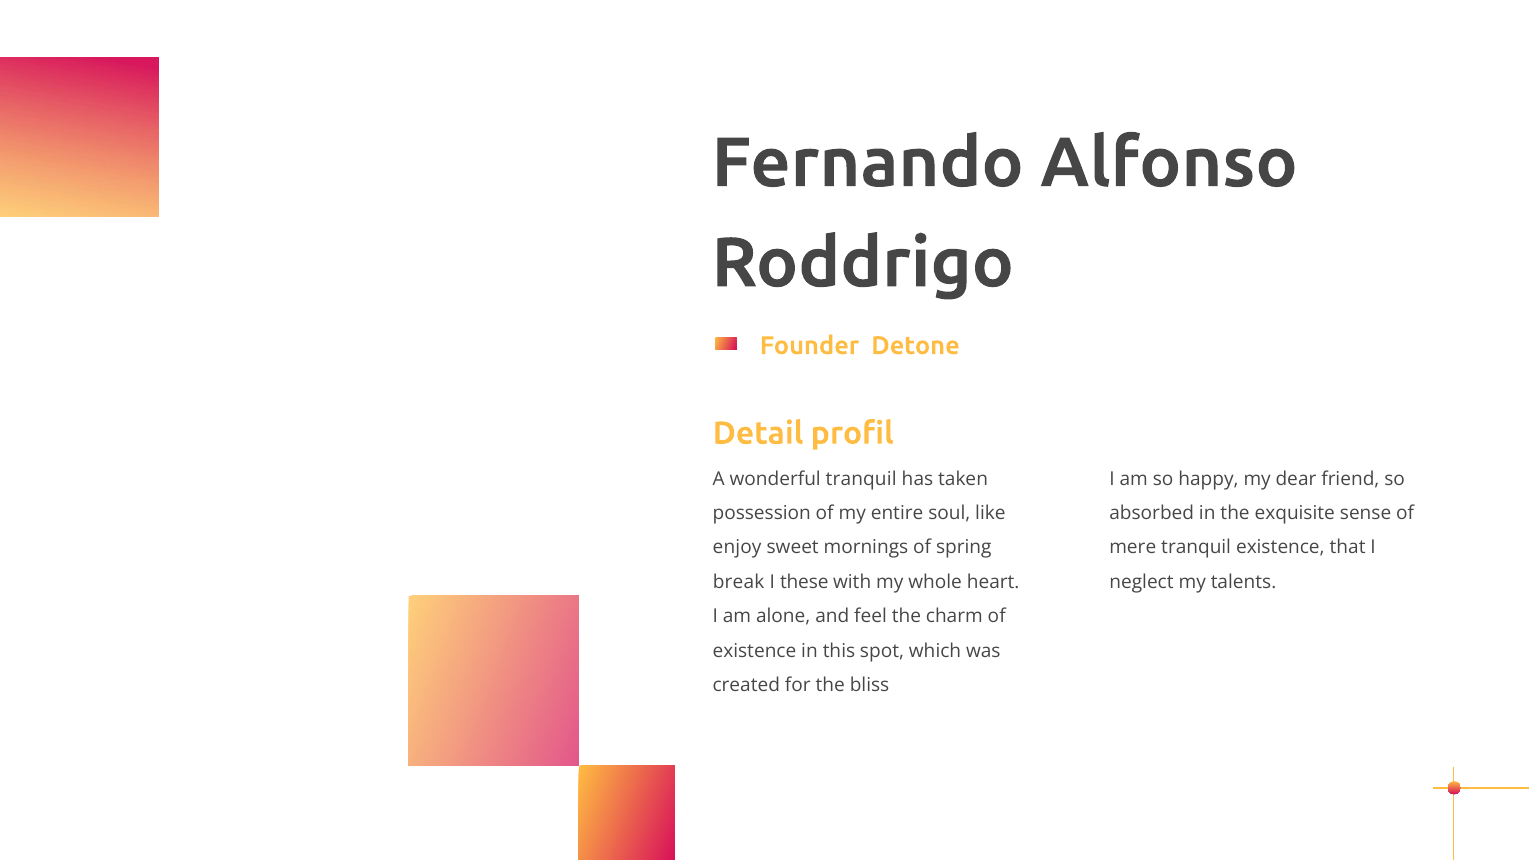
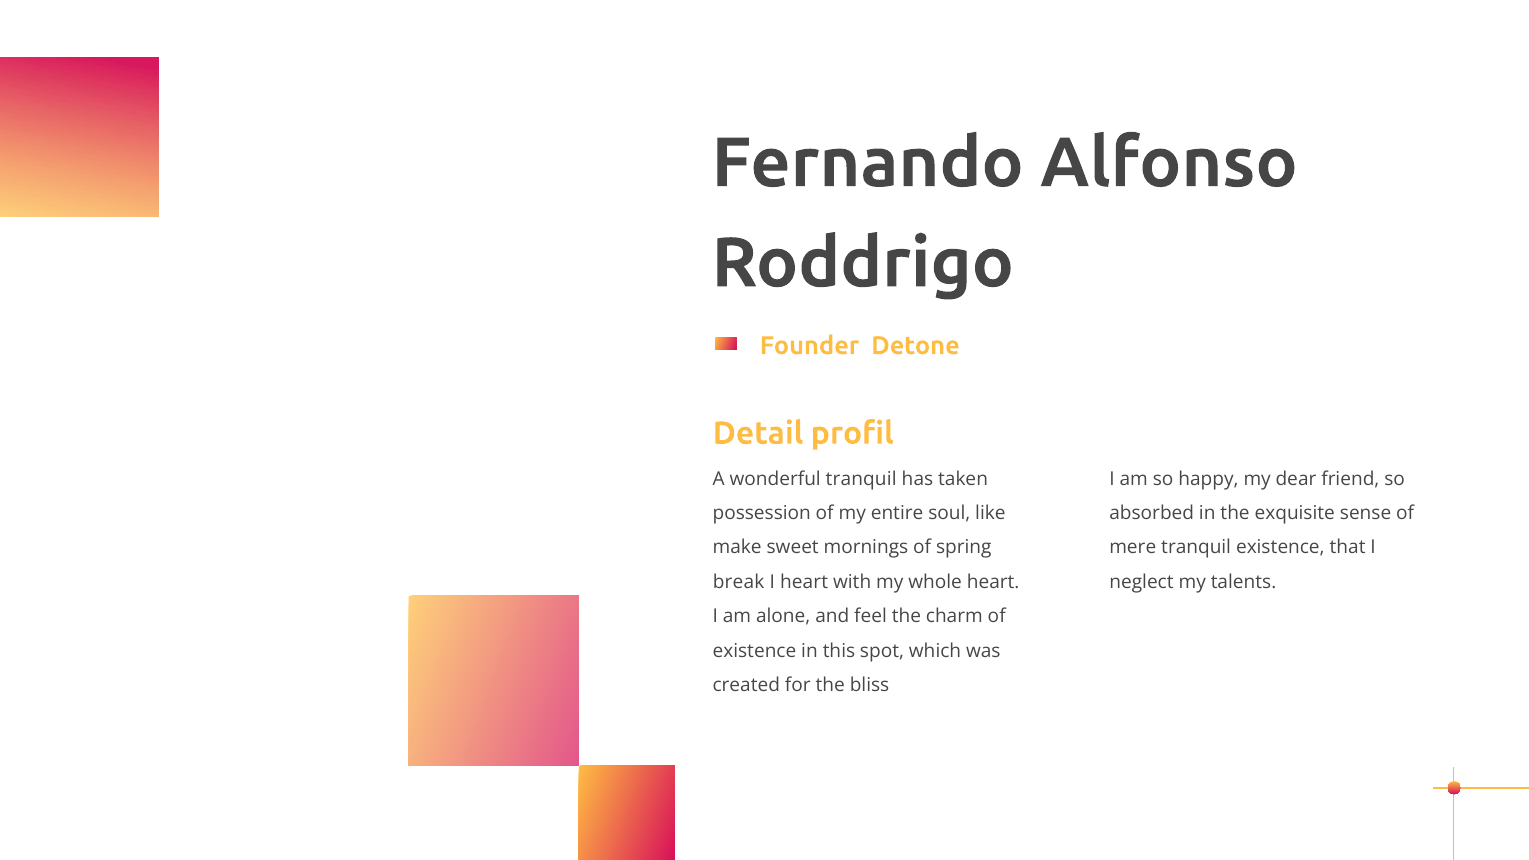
enjoy: enjoy -> make (737, 548)
I these: these -> heart (804, 582)
